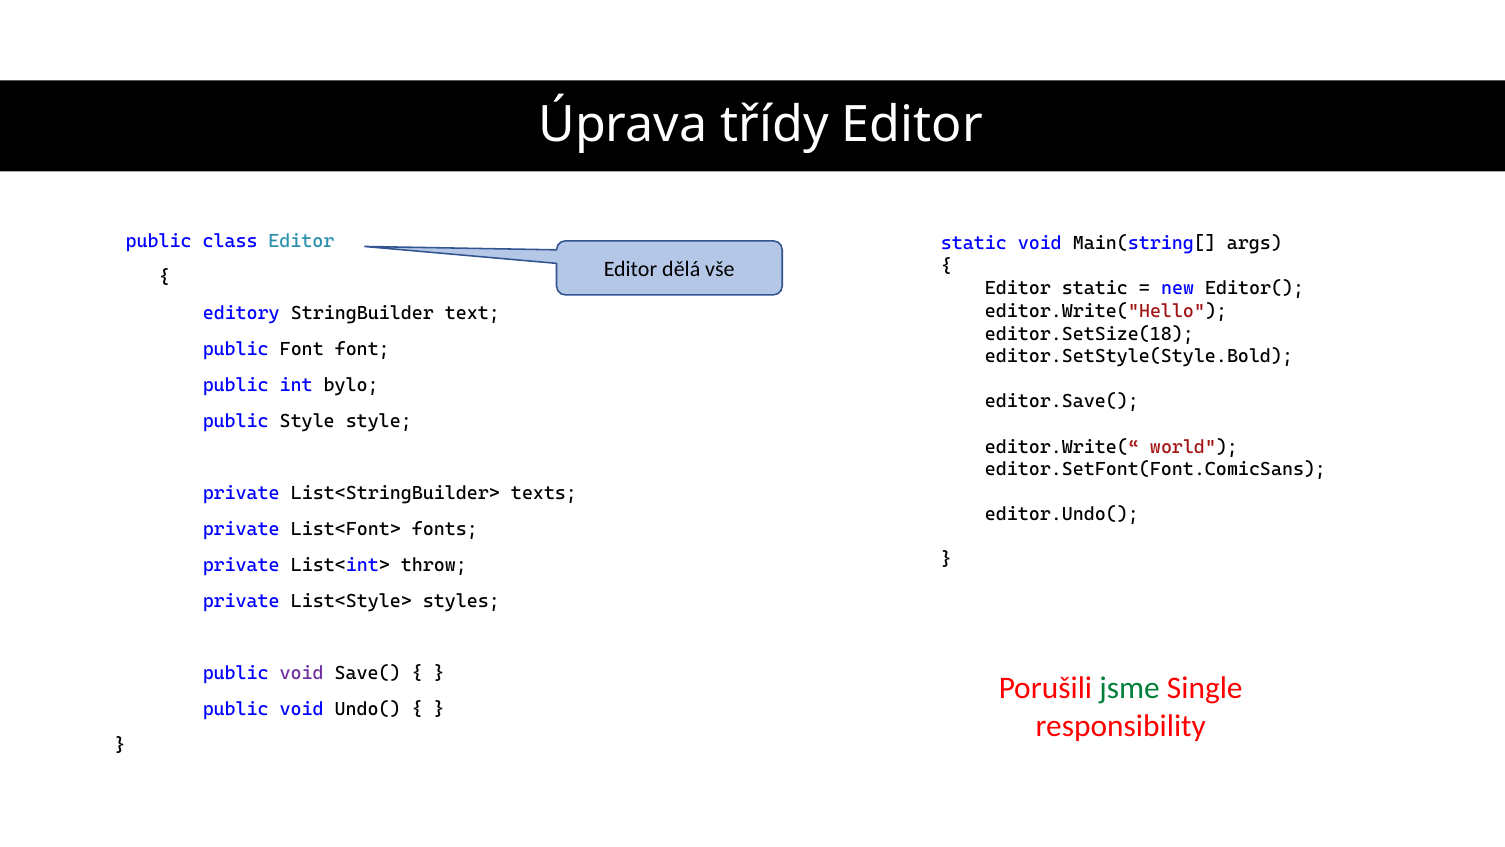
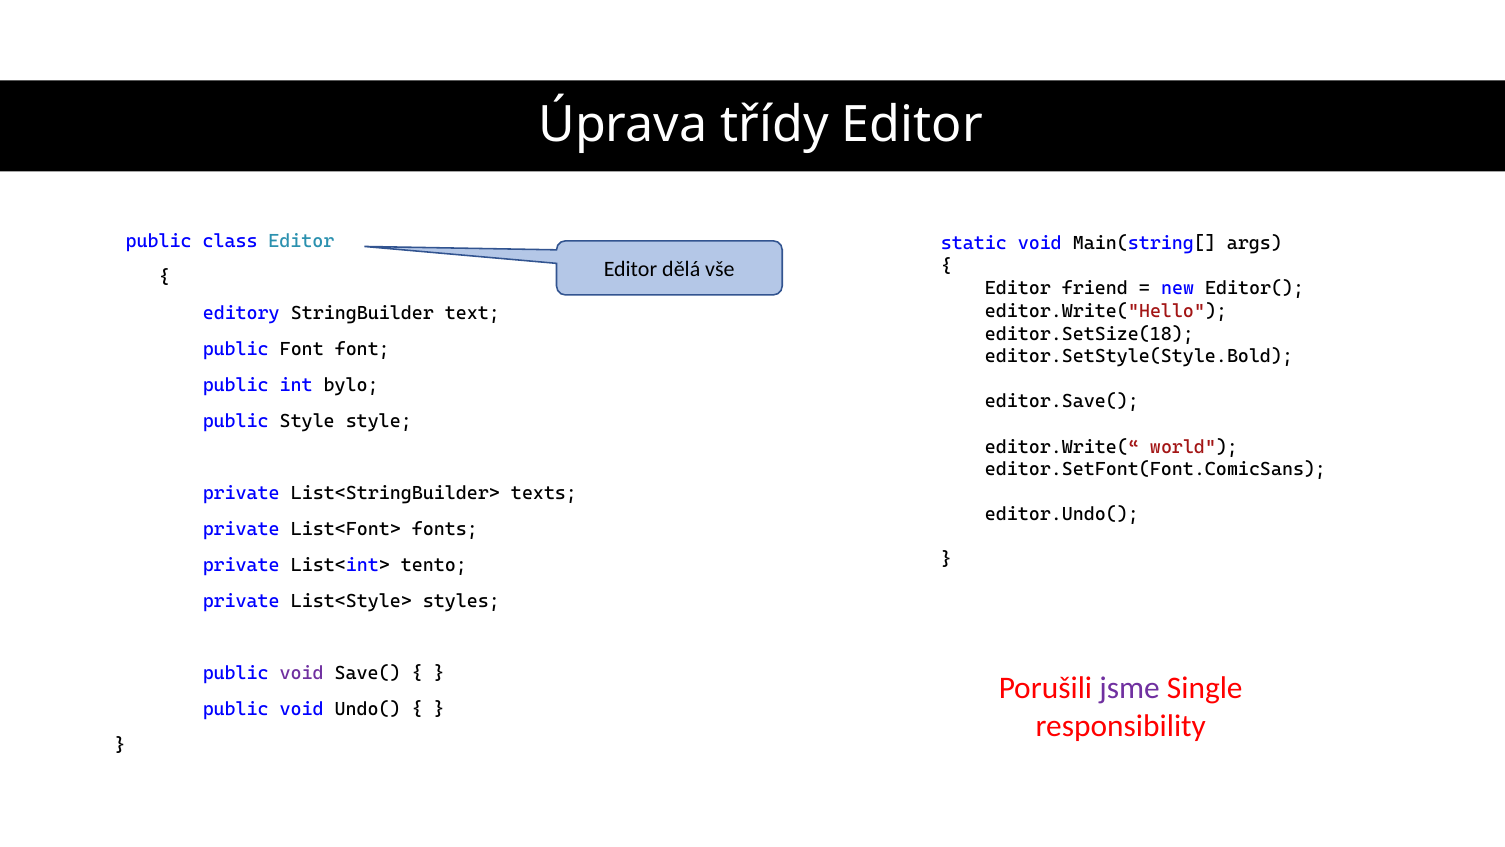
Editor static: static -> friend (1095, 289)
throw: throw -> tento (434, 565)
jsme colour: green -> purple (1130, 688)
